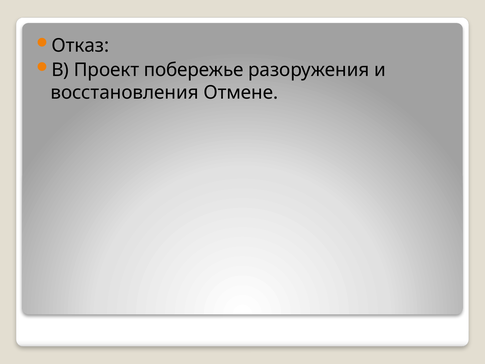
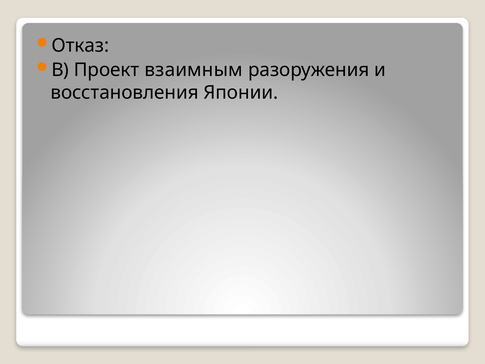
побережье: побережье -> взаимным (194, 70)
Отмене: Отмене -> Японии (241, 93)
